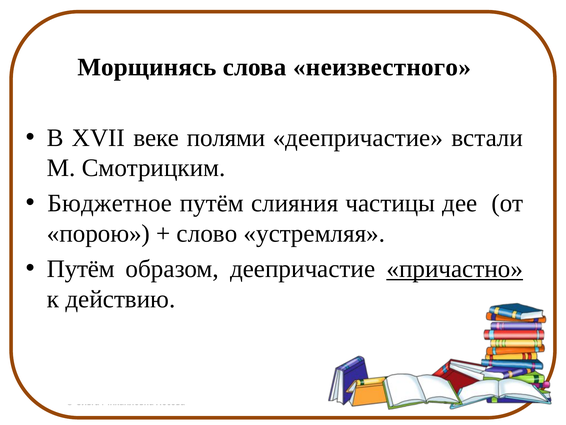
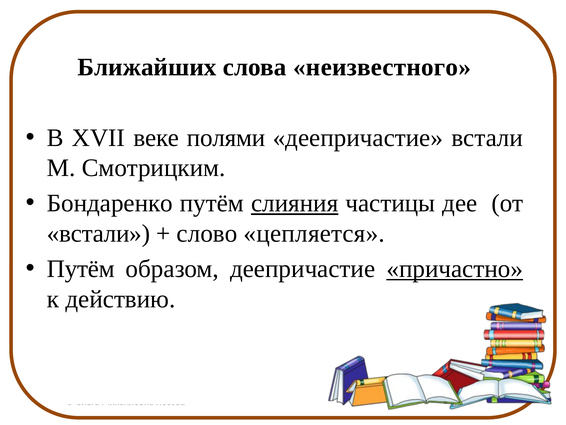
Морщинясь: Морщинясь -> Ближайших (147, 67)
Бюджетное: Бюджетное -> Бондаренко (110, 203)
слияния underline: none -> present (295, 203)
порою: порою -> встали (99, 233)
устремляя: устремляя -> цепляется (314, 233)
